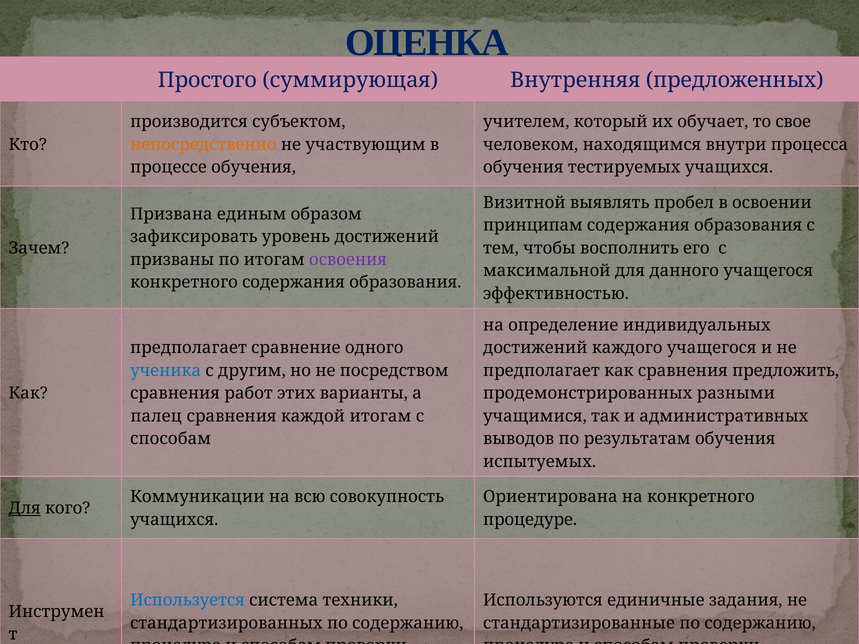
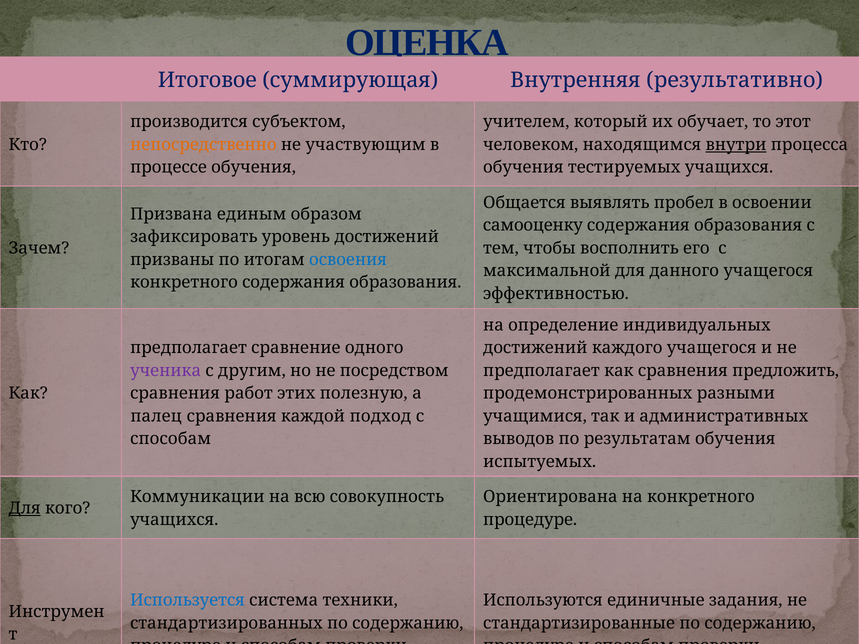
Простого: Простого -> Итоговое (207, 80)
предложенных: предложенных -> результативно (735, 80)
свое: свое -> этот (793, 122)
внутри underline: none -> present (736, 145)
Визитной: Визитной -> Общается (524, 203)
принципам: принципам -> самооценку (533, 226)
освоения colour: purple -> blue (348, 260)
ученика colour: blue -> purple (166, 371)
варианты: варианты -> полезную (364, 393)
каждой итогам: итогам -> подход (380, 416)
